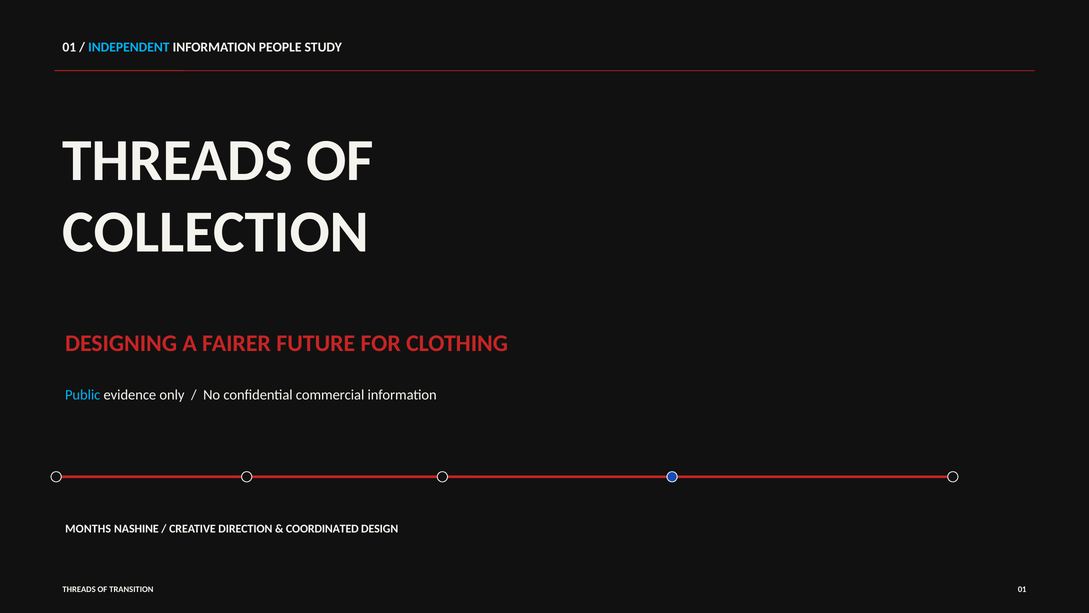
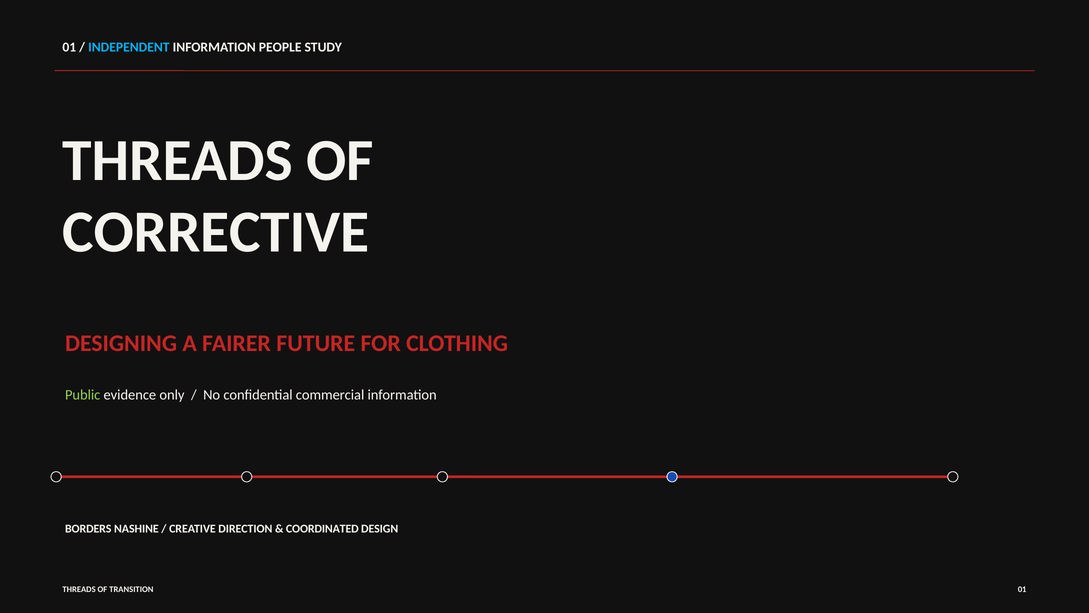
COLLECTION: COLLECTION -> CORRECTIVE (216, 232)
Public colour: light blue -> light green (83, 395)
MONTHS: MONTHS -> BORDERS (88, 528)
